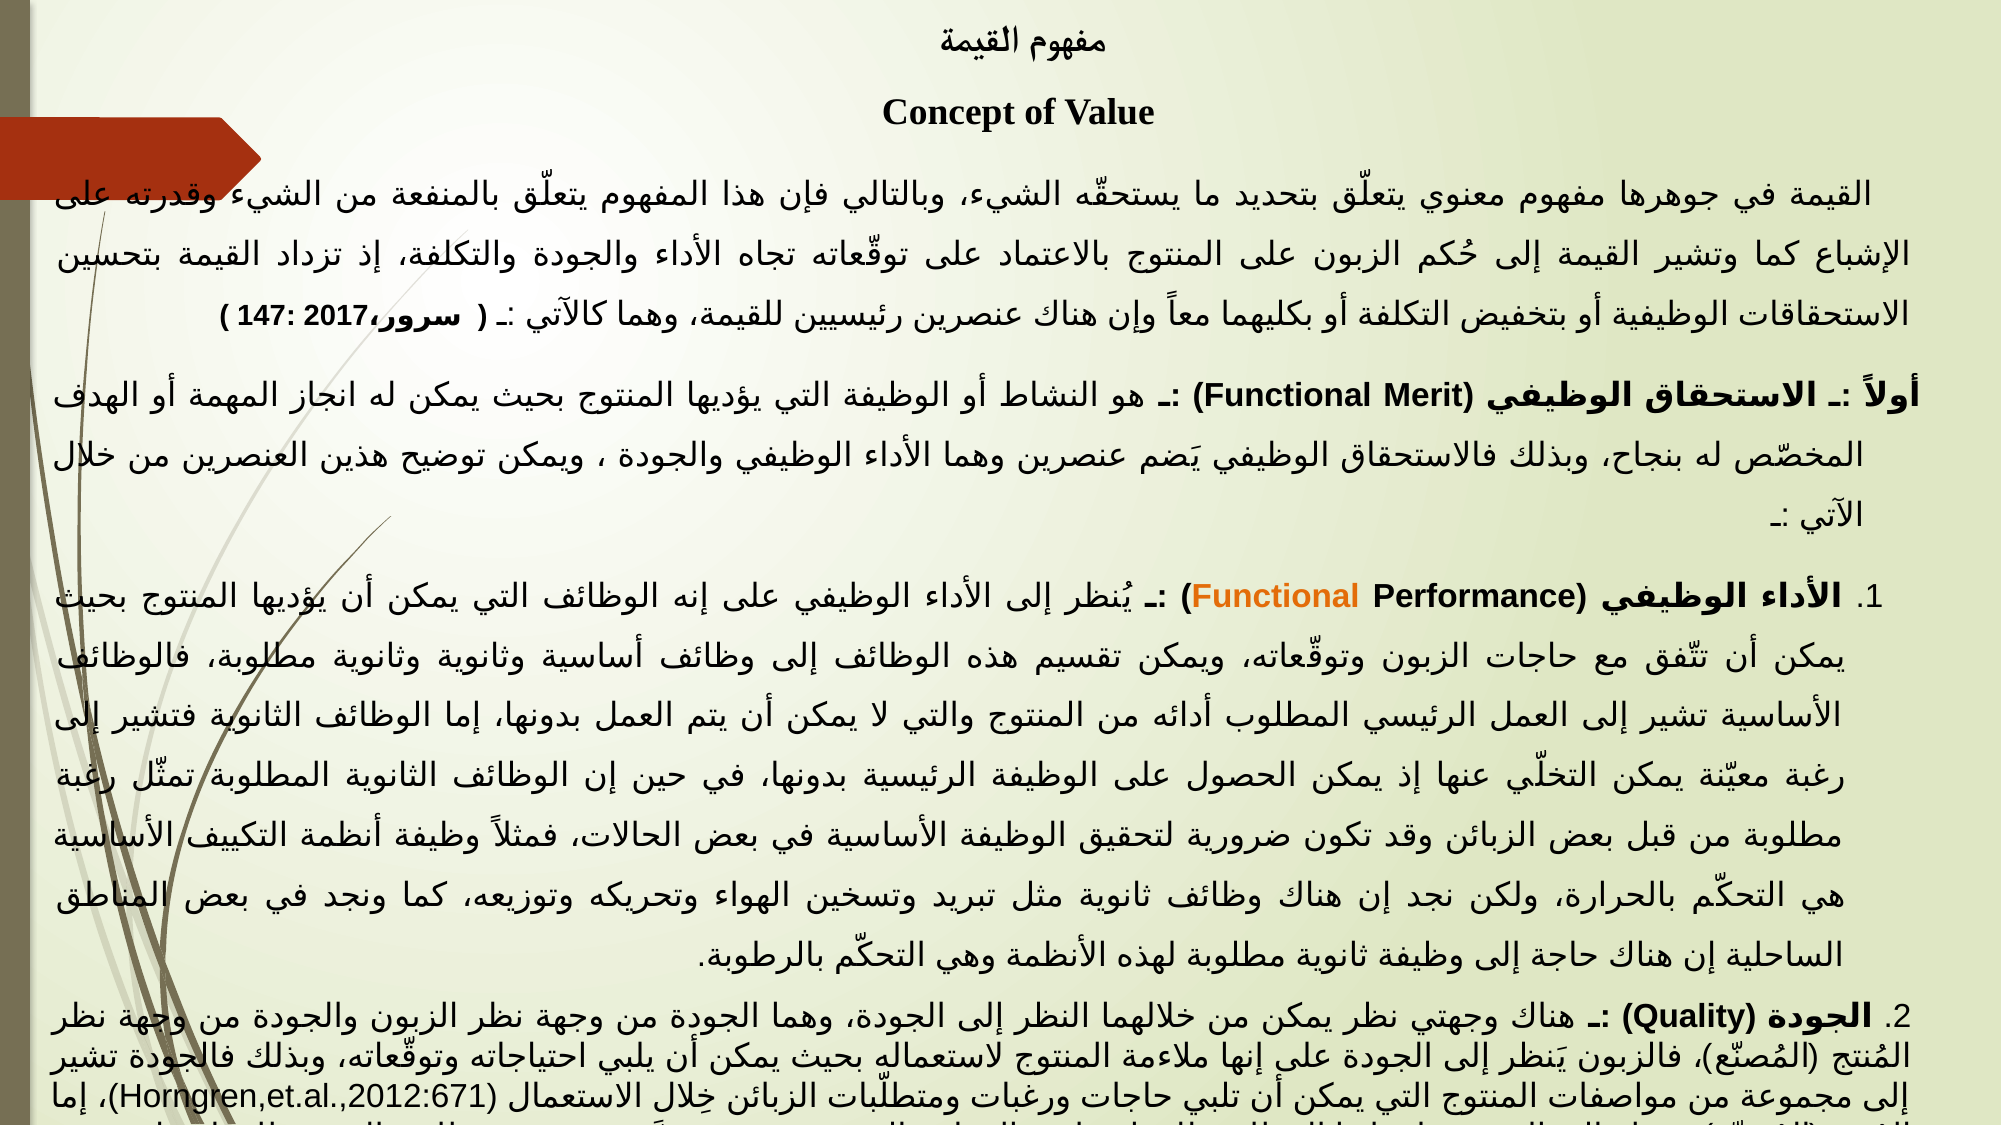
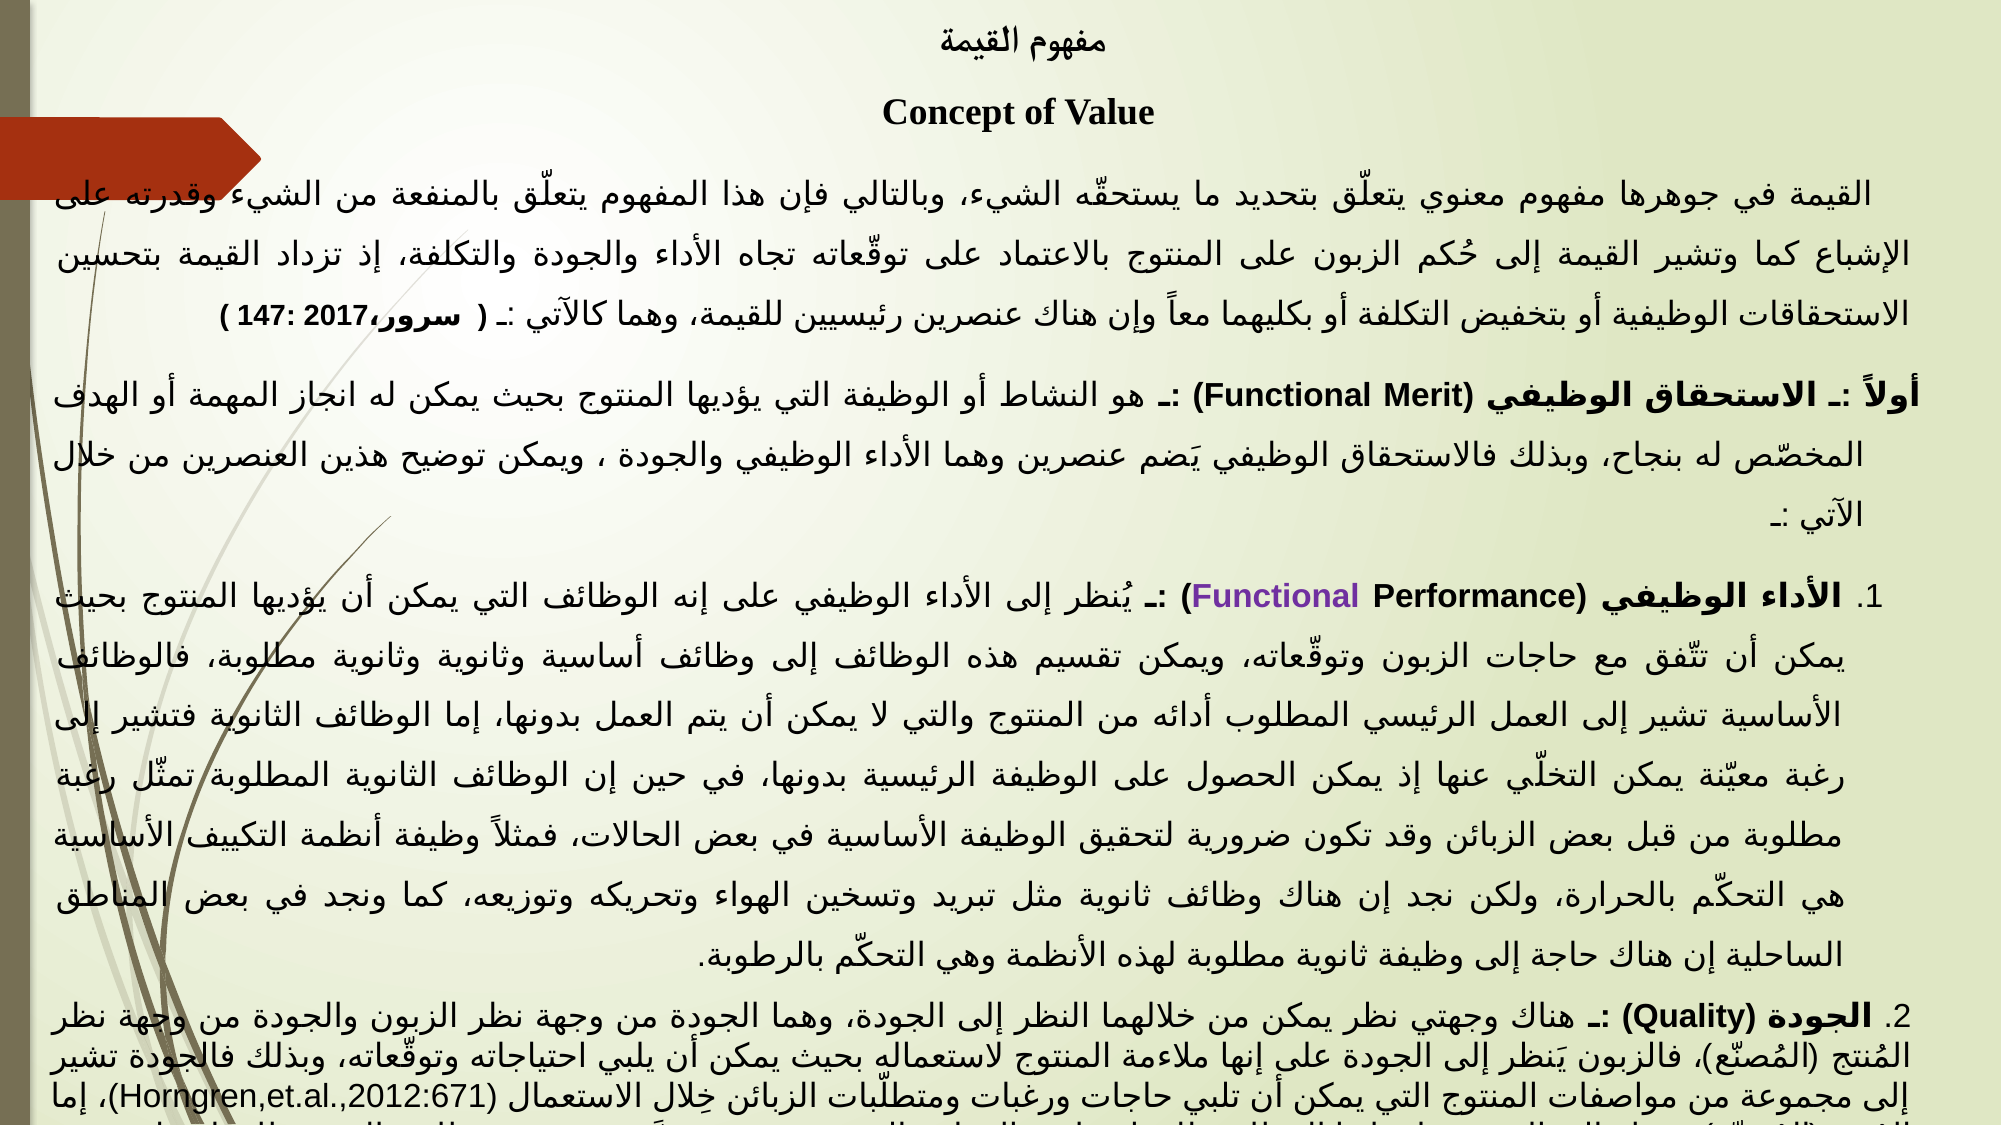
Functional colour: orange -> purple (1276, 596)
